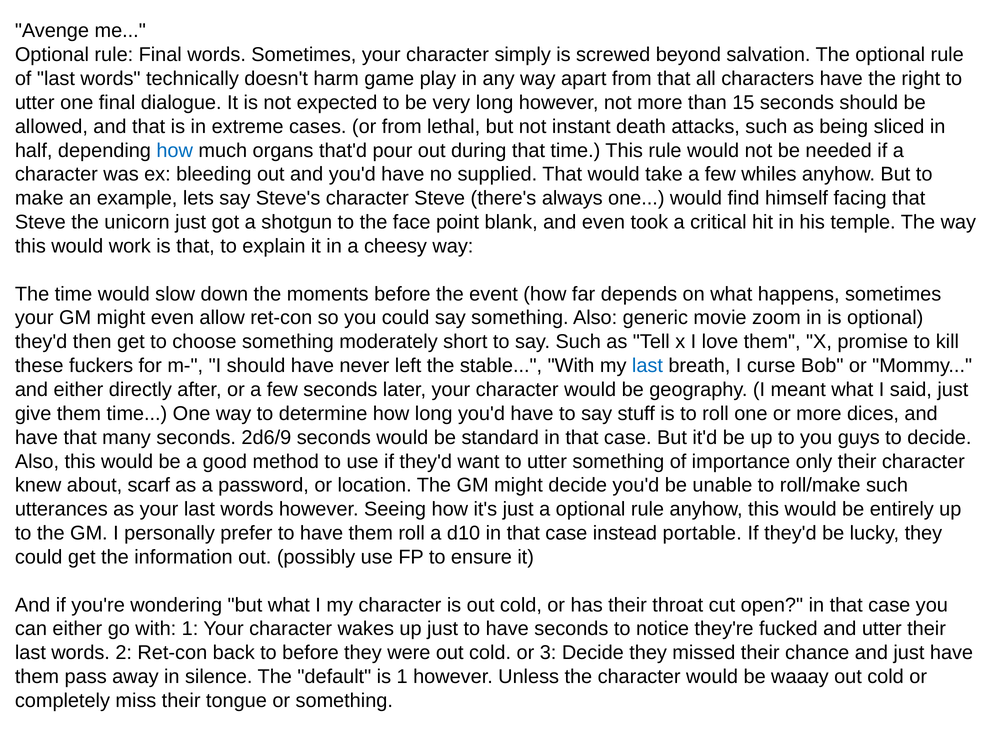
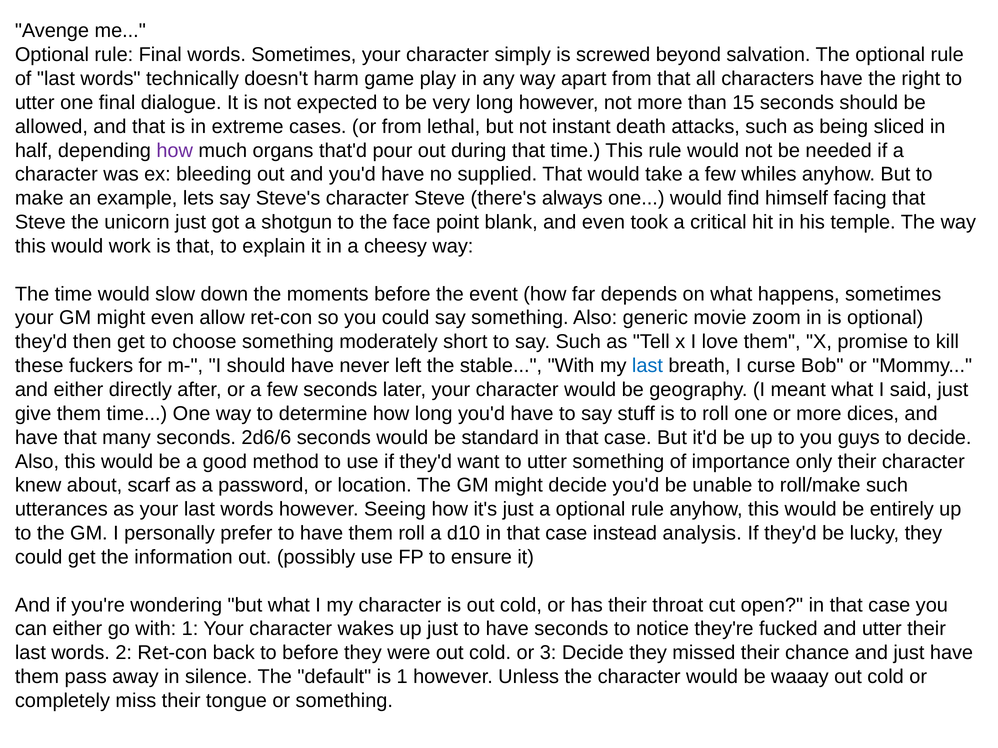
how colour: blue -> purple (175, 151)
2d6/9: 2d6/9 -> 2d6/6 (266, 438)
portable: portable -> analysis (702, 534)
